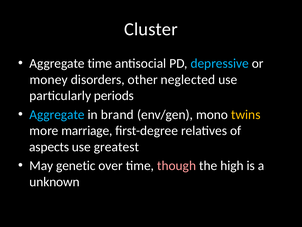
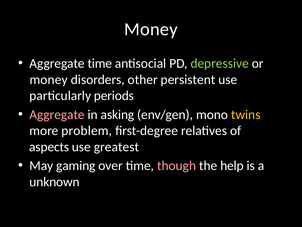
Cluster: Cluster -> Money (151, 29)
depressive colour: light blue -> light green (220, 63)
neglected: neglected -> persistent (188, 79)
Aggregate colour: light blue -> pink (57, 114)
brand: brand -> asking (117, 114)
marriage: marriage -> problem (87, 130)
genetic: genetic -> gaming (76, 165)
high: high -> help (232, 165)
